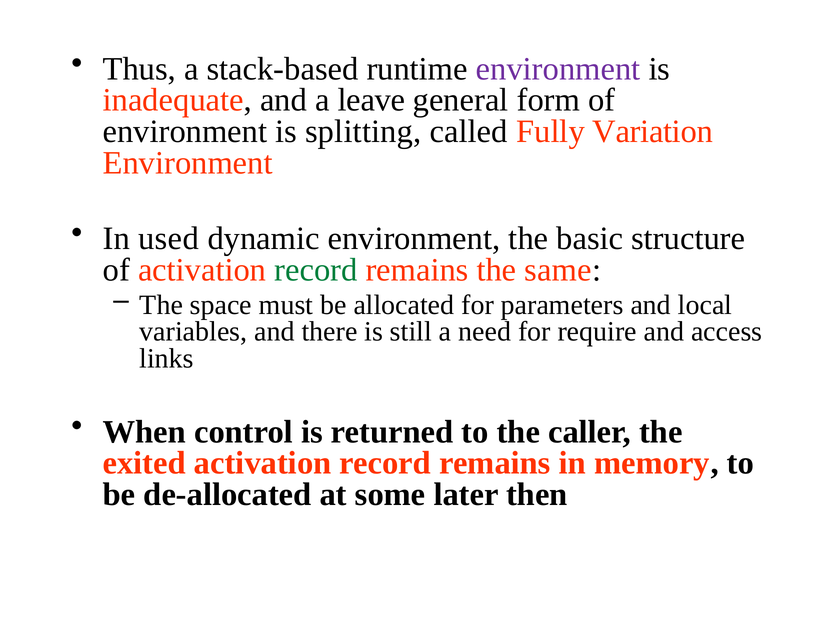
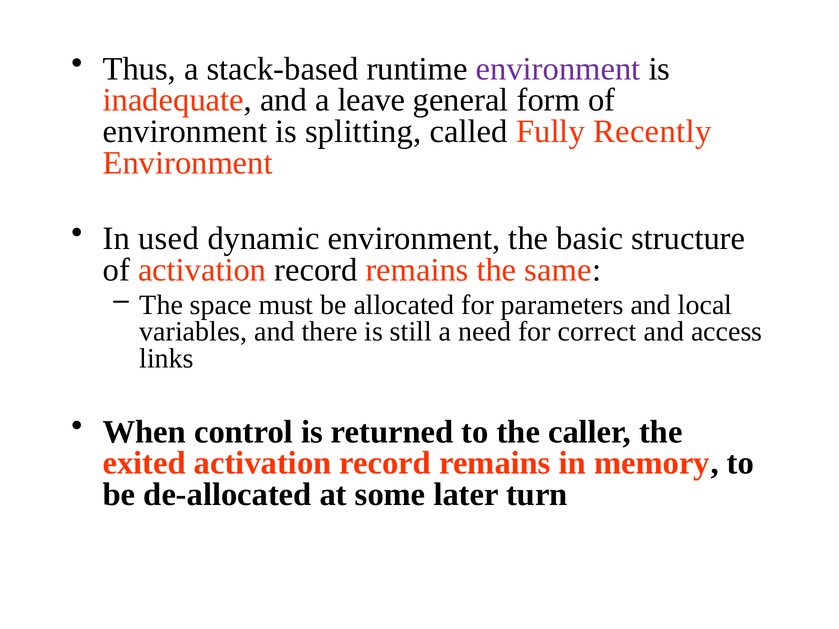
Variation: Variation -> Recently (652, 132)
record colour: green -> black (316, 270)
require: require -> correct (597, 332)
then: then -> turn (537, 495)
